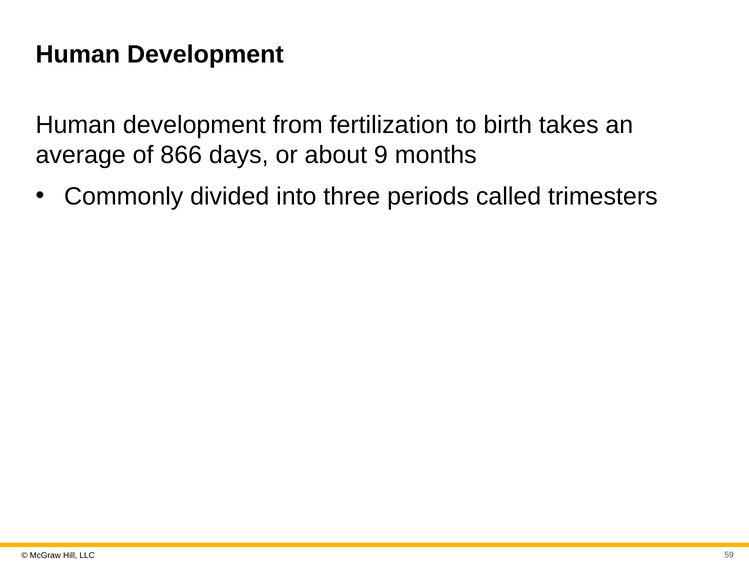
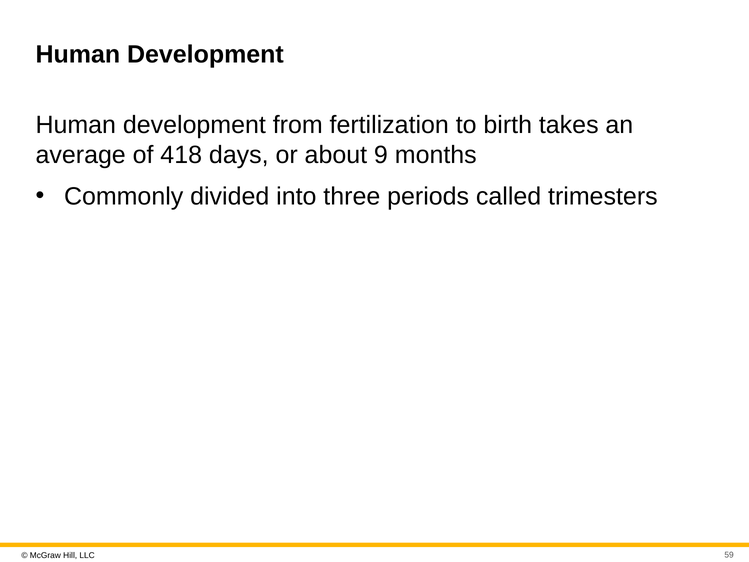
866: 866 -> 418 (181, 155)
